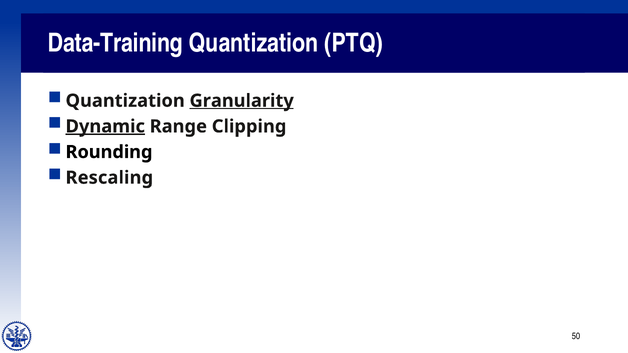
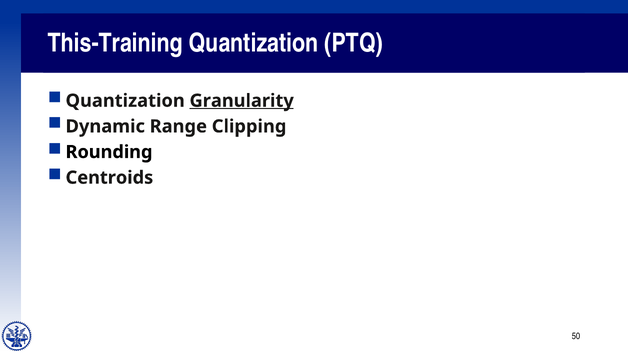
Data-Training: Data-Training -> This-Training (115, 43)
Dynamic underline: present -> none (105, 126)
Rescaling: Rescaling -> Centroids (109, 178)
